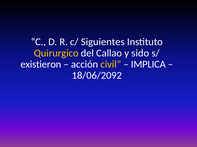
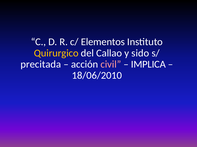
Siguientes: Siguientes -> Elementos (103, 42)
existieron: existieron -> precitada (41, 65)
civil colour: yellow -> pink (111, 65)
18/06/2092: 18/06/2092 -> 18/06/2010 (97, 76)
